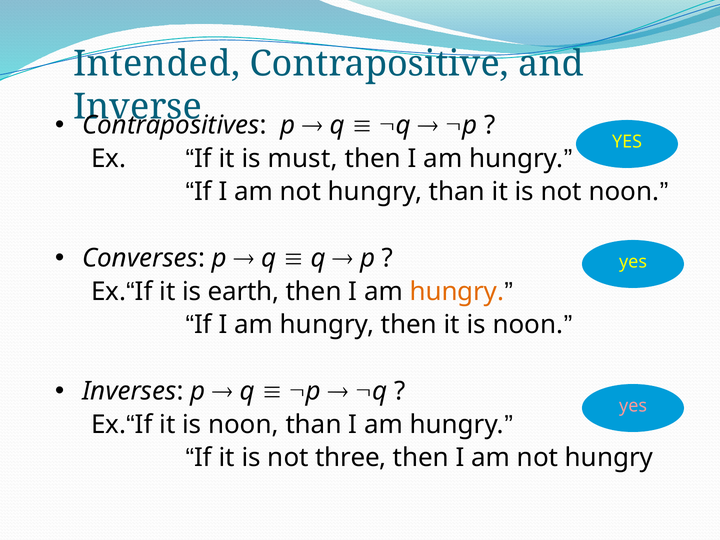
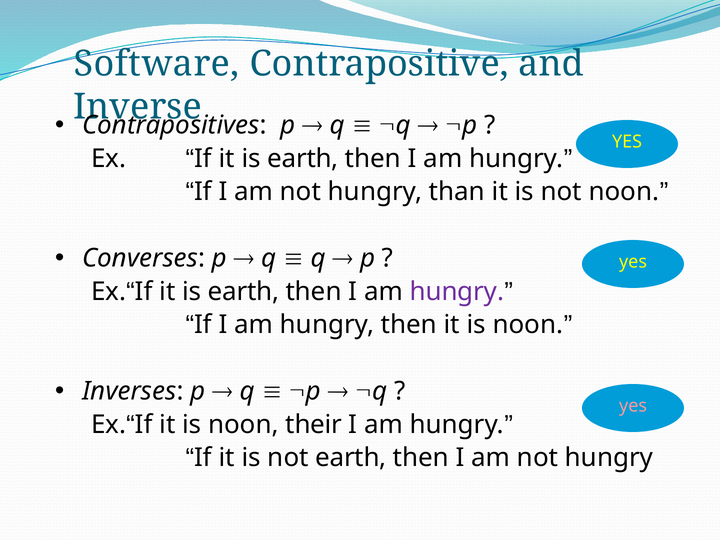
Intended: Intended -> Software (157, 64)
must: must -> earth (303, 159)
hungry colour: orange -> purple (457, 292)
noon than: than -> their (314, 425)
not three: three -> earth (351, 458)
